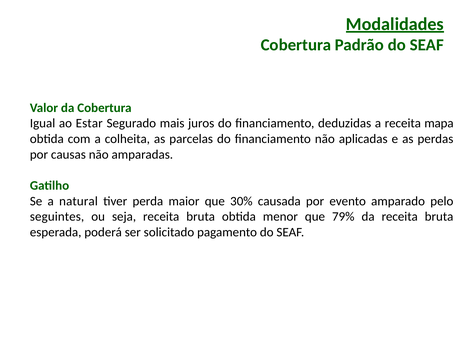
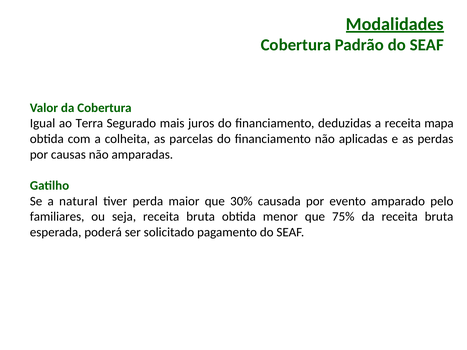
Estar: Estar -> Terra (89, 123)
seguintes: seguintes -> familiares (57, 217)
79%: 79% -> 75% (343, 217)
